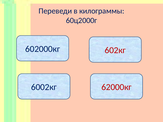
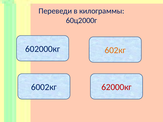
602кг colour: red -> orange (115, 50)
